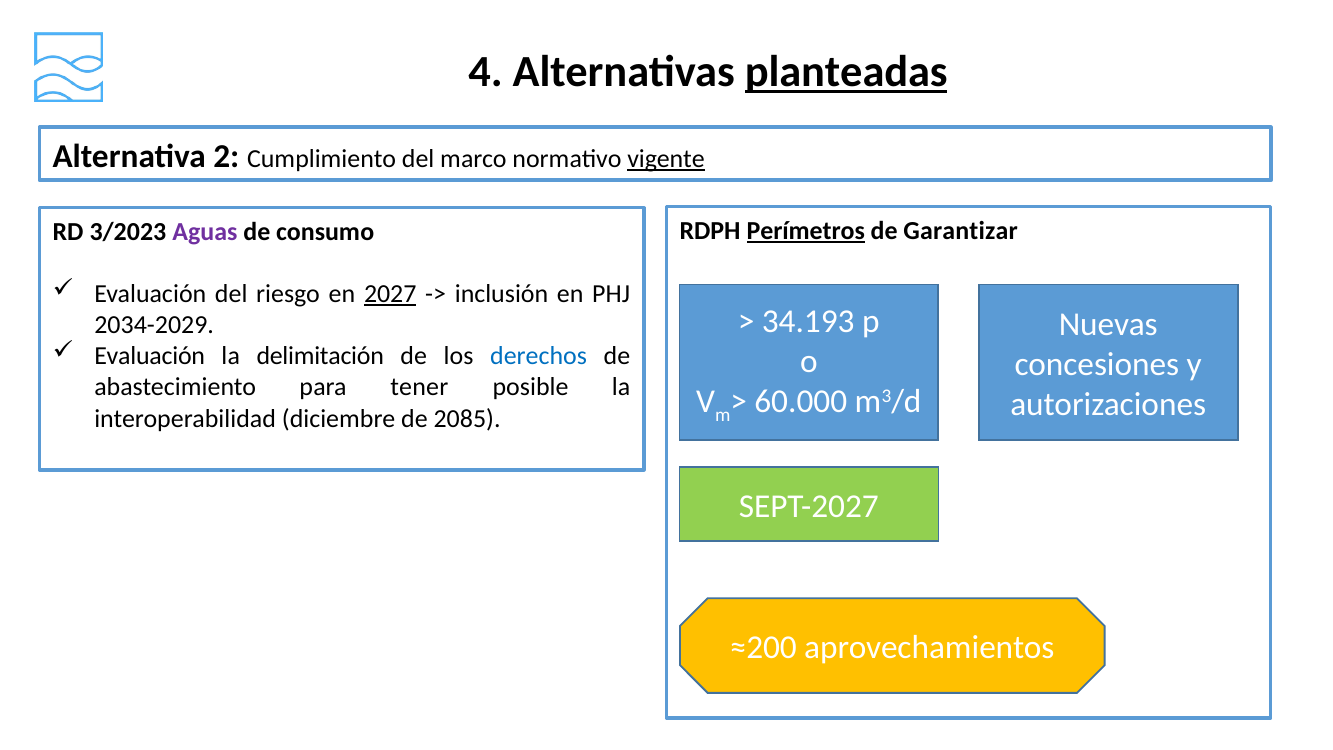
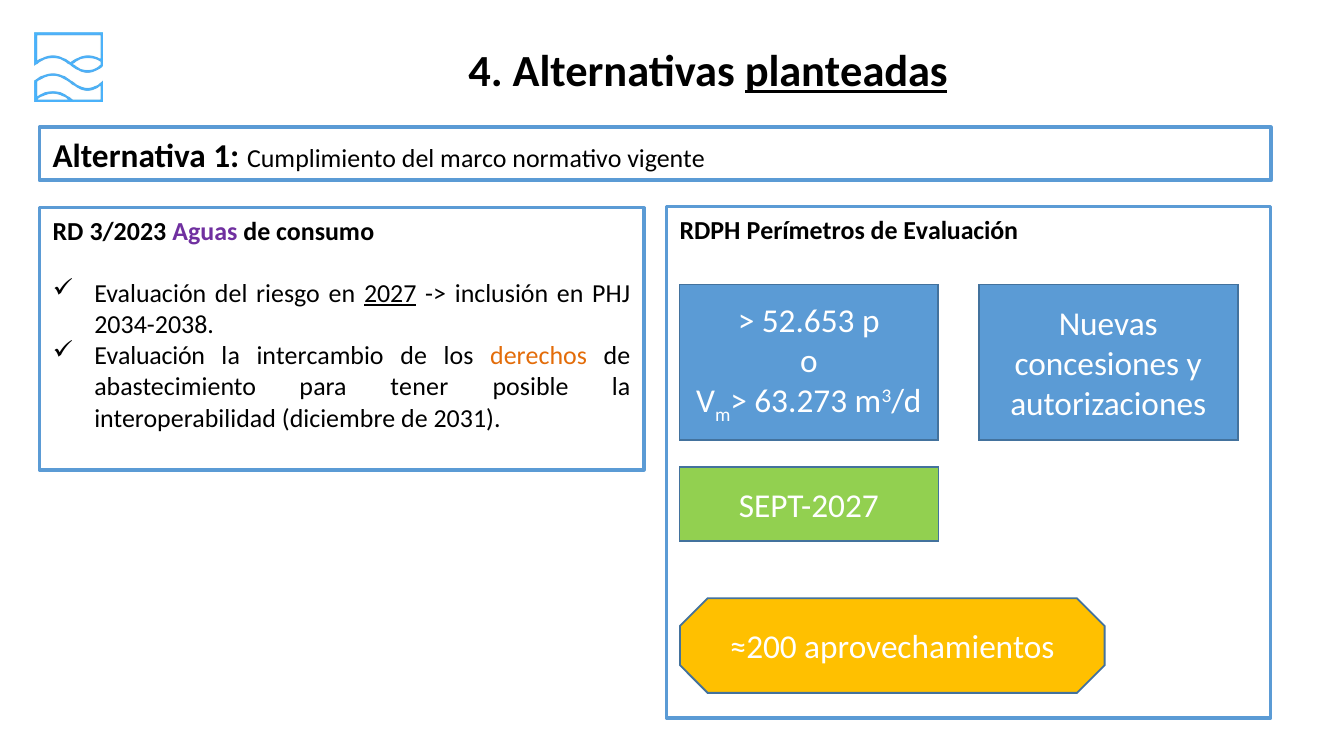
2: 2 -> 1 (226, 156)
vigente underline: present -> none (666, 159)
Perímetros underline: present -> none (806, 231)
de Garantizar: Garantizar -> Evaluación (961, 231)
34.193: 34.193 -> 52.653 (808, 322)
2034-2029: 2034-2029 -> 2034-2038 (154, 325)
delimitación: delimitación -> intercambio (320, 356)
derechos colour: blue -> orange (539, 356)
60.000: 60.000 -> 63.273 (801, 402)
2085: 2085 -> 2031 (467, 418)
